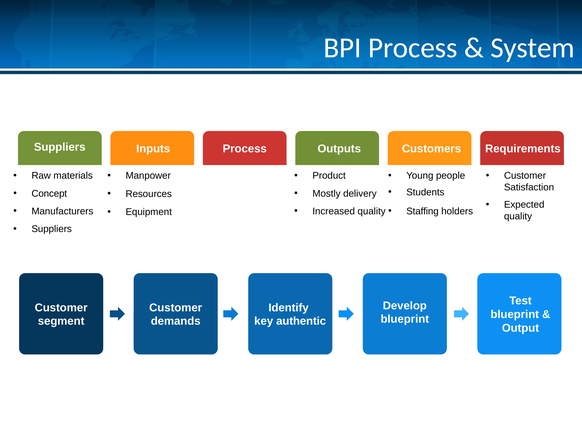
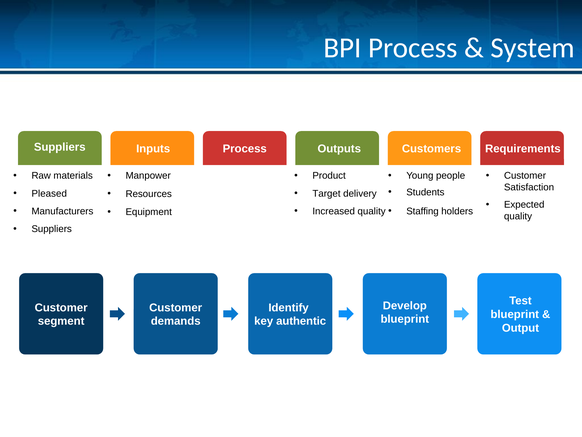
Mostly: Mostly -> Target (326, 193)
Concept: Concept -> Pleased (49, 193)
